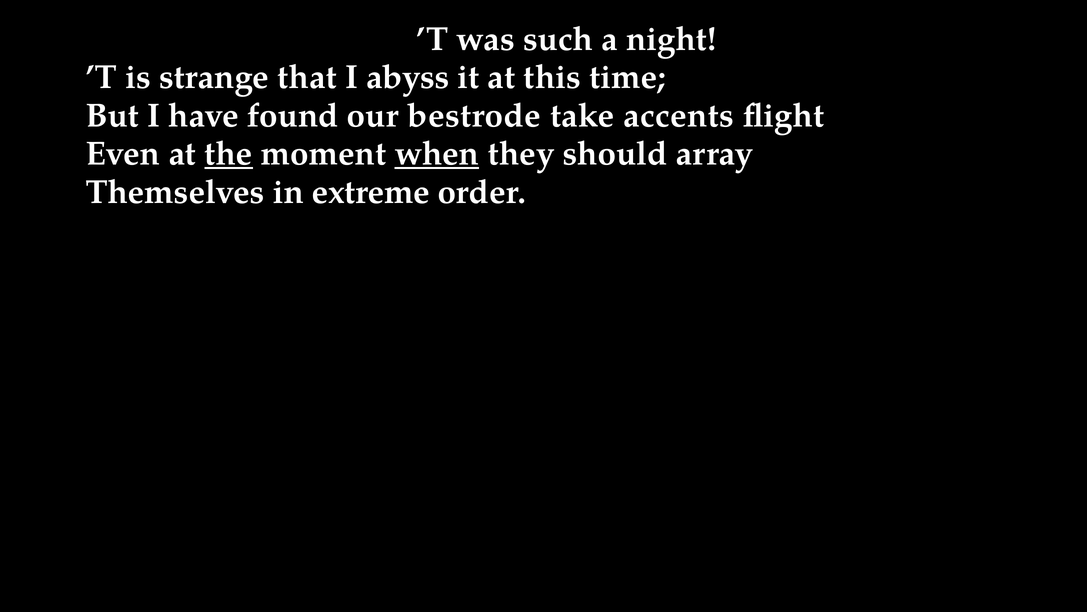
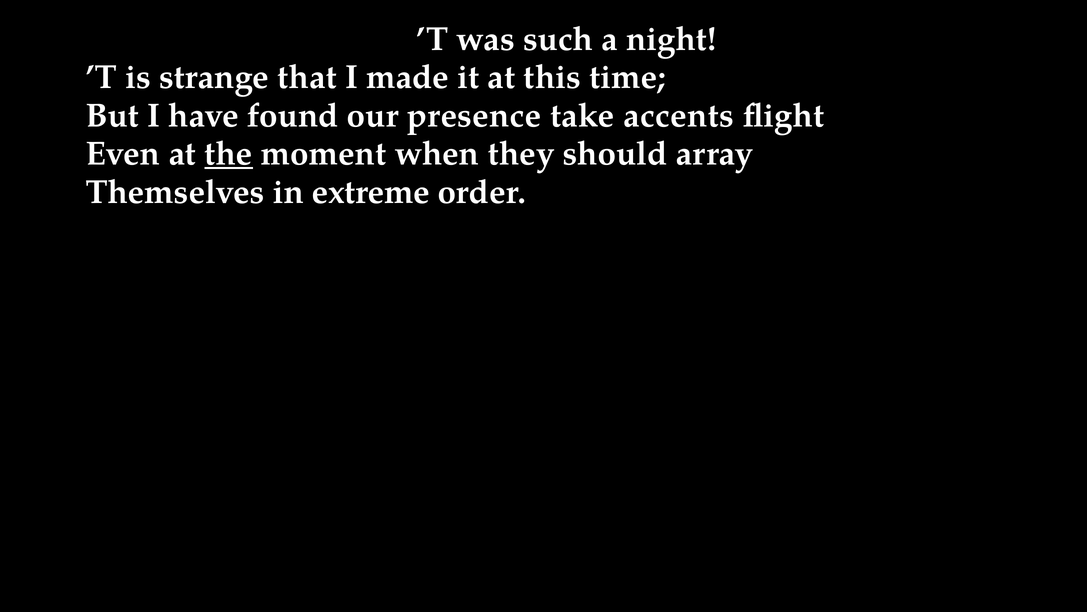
abyss: abyss -> made (408, 77)
bestrode: bestrode -> presence (474, 115)
when underline: present -> none (437, 154)
